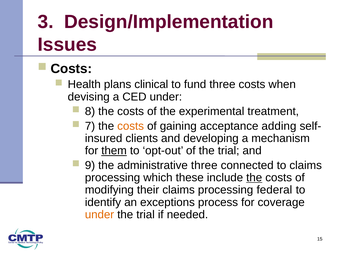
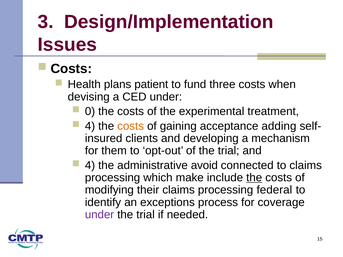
clinical: clinical -> patient (151, 85)
8: 8 -> 0 (90, 112)
7: 7 -> 4 (90, 126)
them underline: present -> none (114, 151)
9: 9 -> 4 (90, 165)
administrative three: three -> avoid (204, 165)
these: these -> make (190, 178)
under colour: orange -> purple (100, 215)
